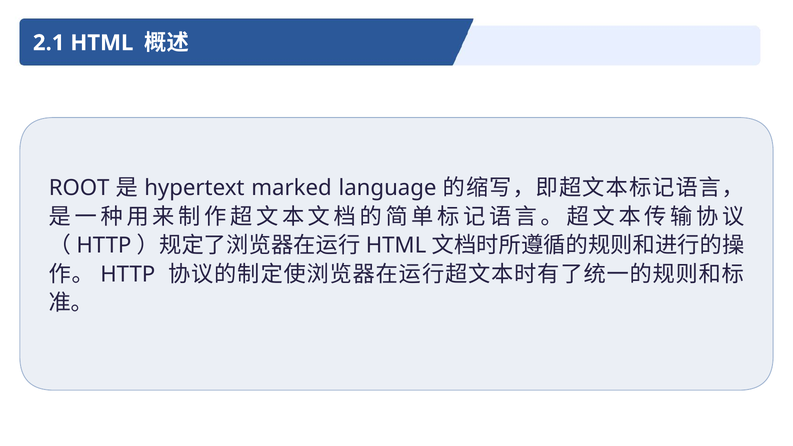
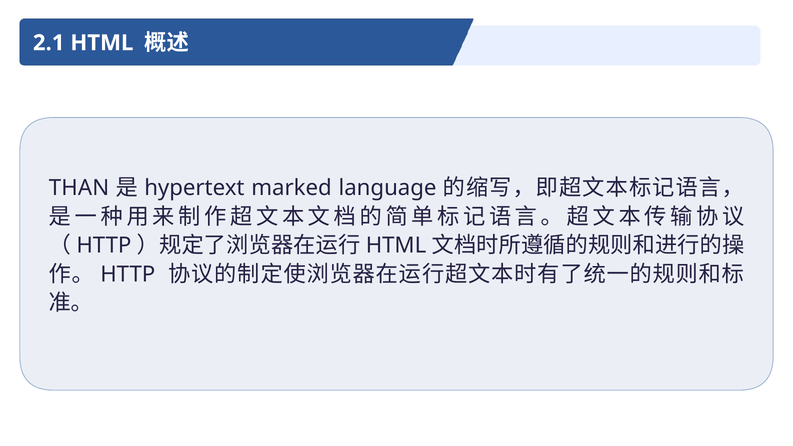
ROOT: ROOT -> THAN (79, 188)
